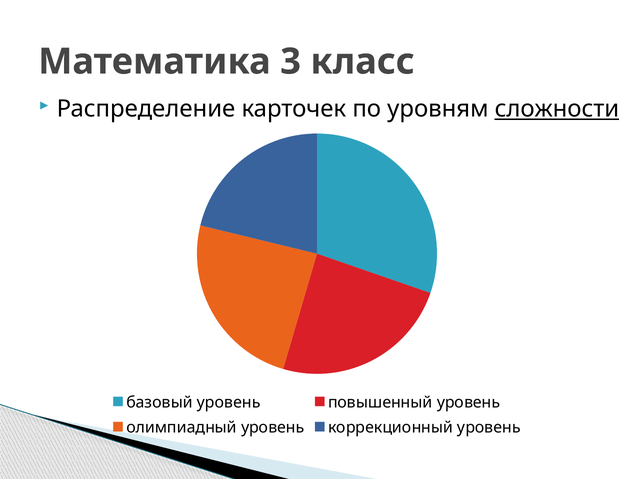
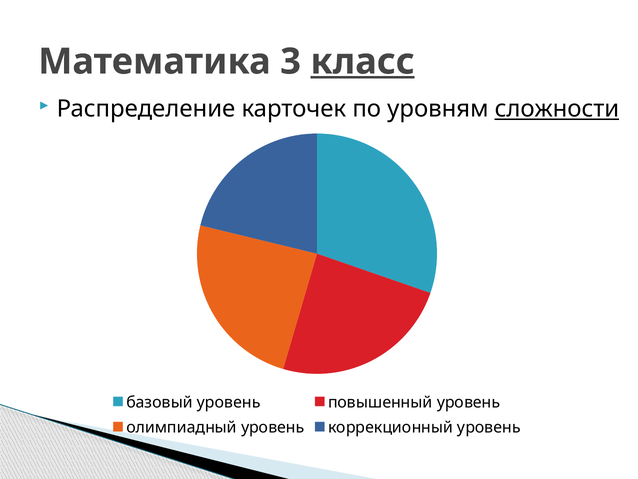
класс underline: none -> present (363, 62)
